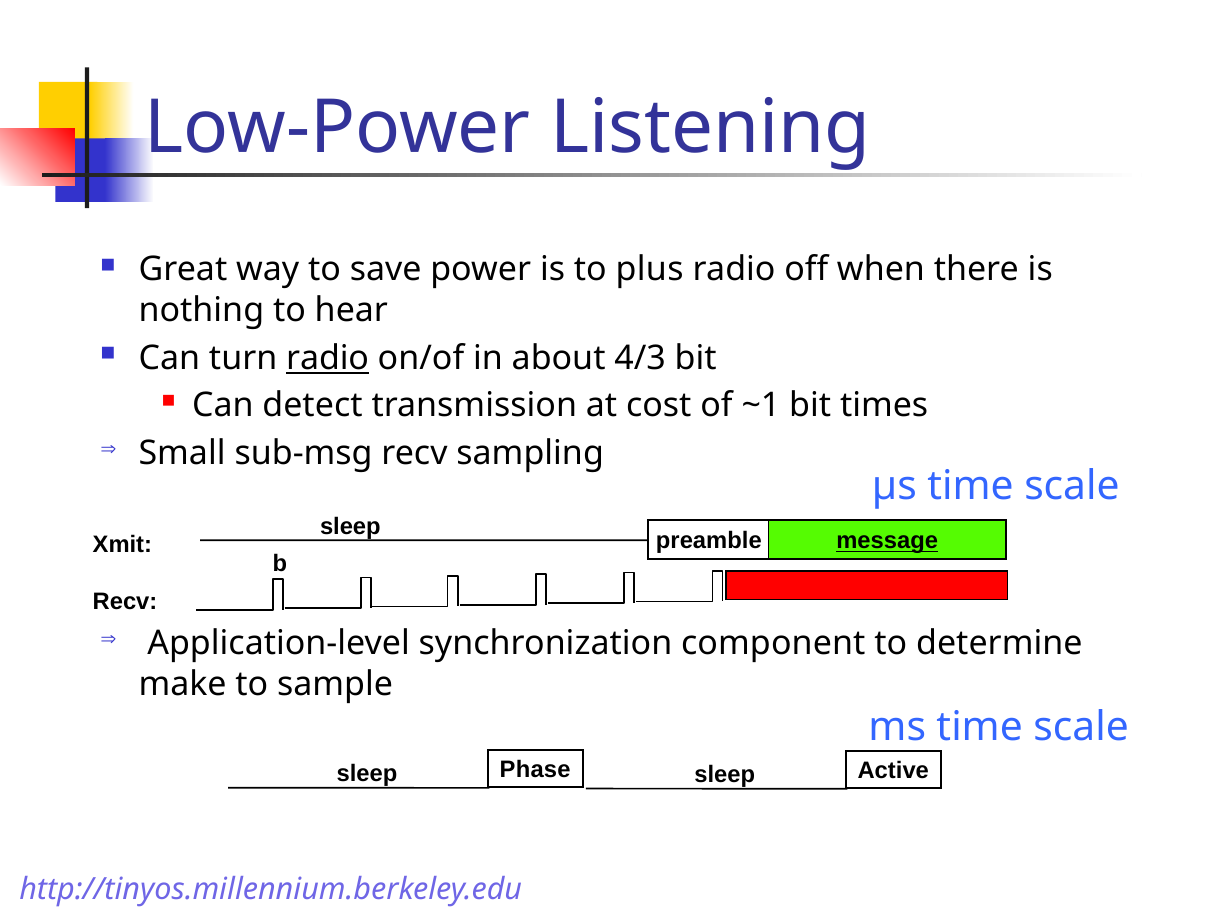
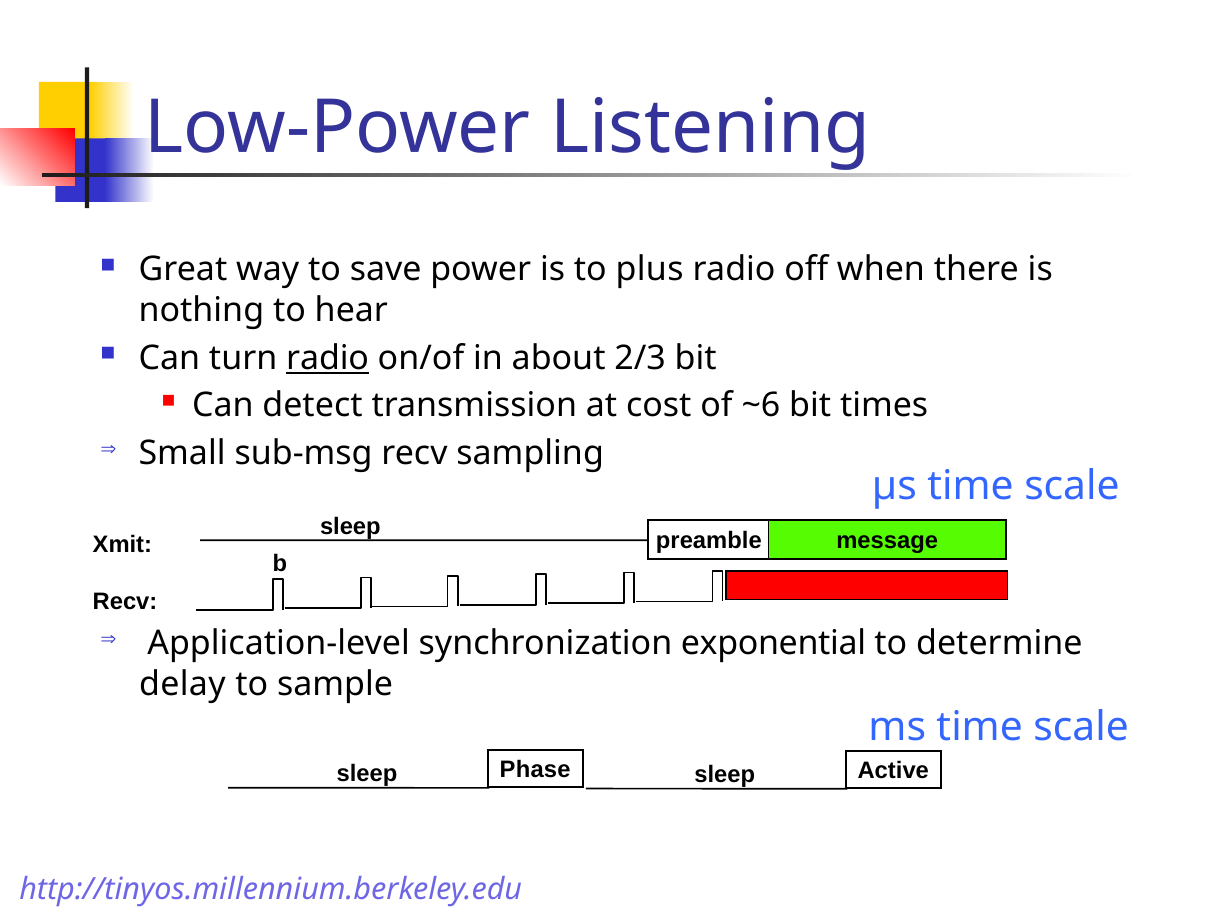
4/3: 4/3 -> 2/3 (640, 358)
~1: ~1 -> ~6 (761, 405)
message underline: present -> none (887, 541)
component: component -> exponential (773, 643)
make: make -> delay (182, 684)
